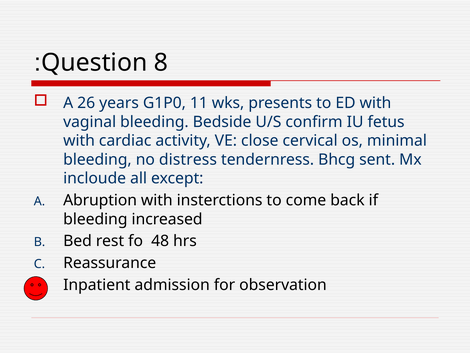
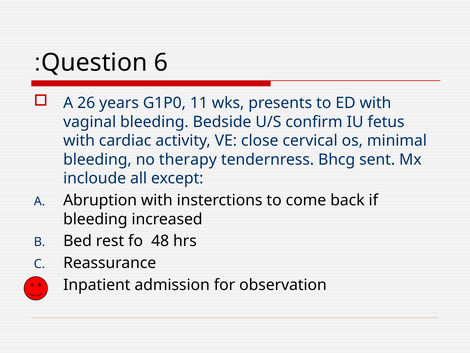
8: 8 -> 6 (161, 63)
distress: distress -> therapy (188, 159)
